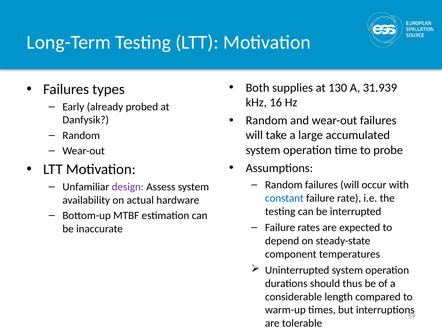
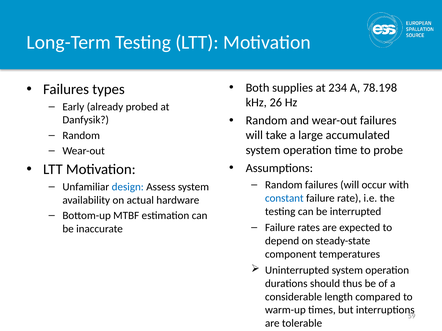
130: 130 -> 234 (338, 88)
31.939: 31.939 -> 78.198 (380, 88)
16: 16 -> 26 (276, 103)
design colour: purple -> blue (128, 187)
